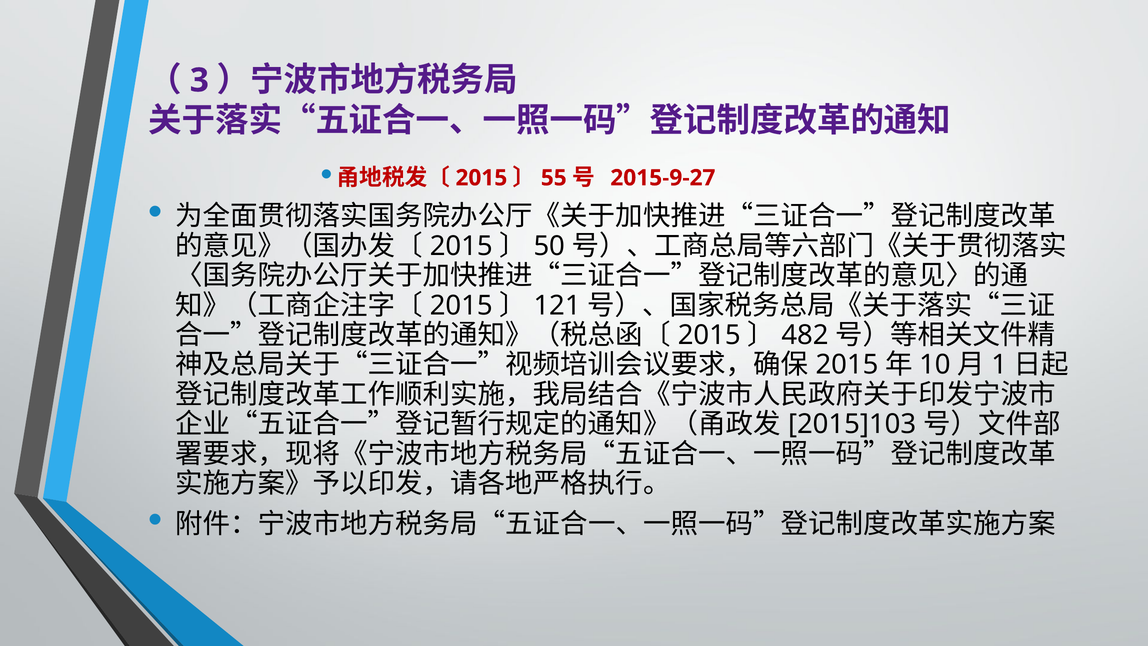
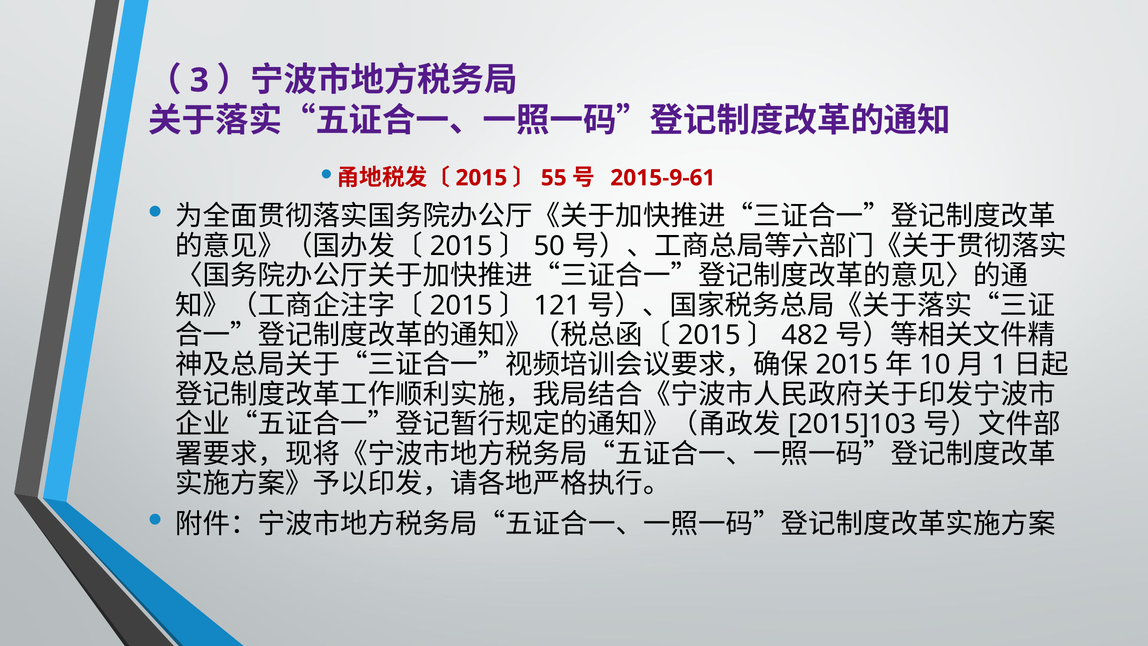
2015-9-27: 2015-9-27 -> 2015-9-61 (663, 178)
